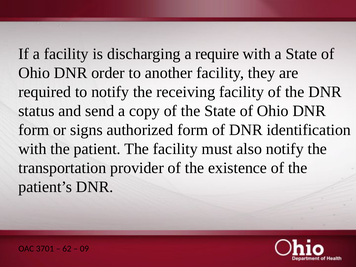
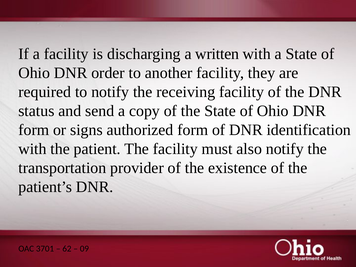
require: require -> written (217, 54)
